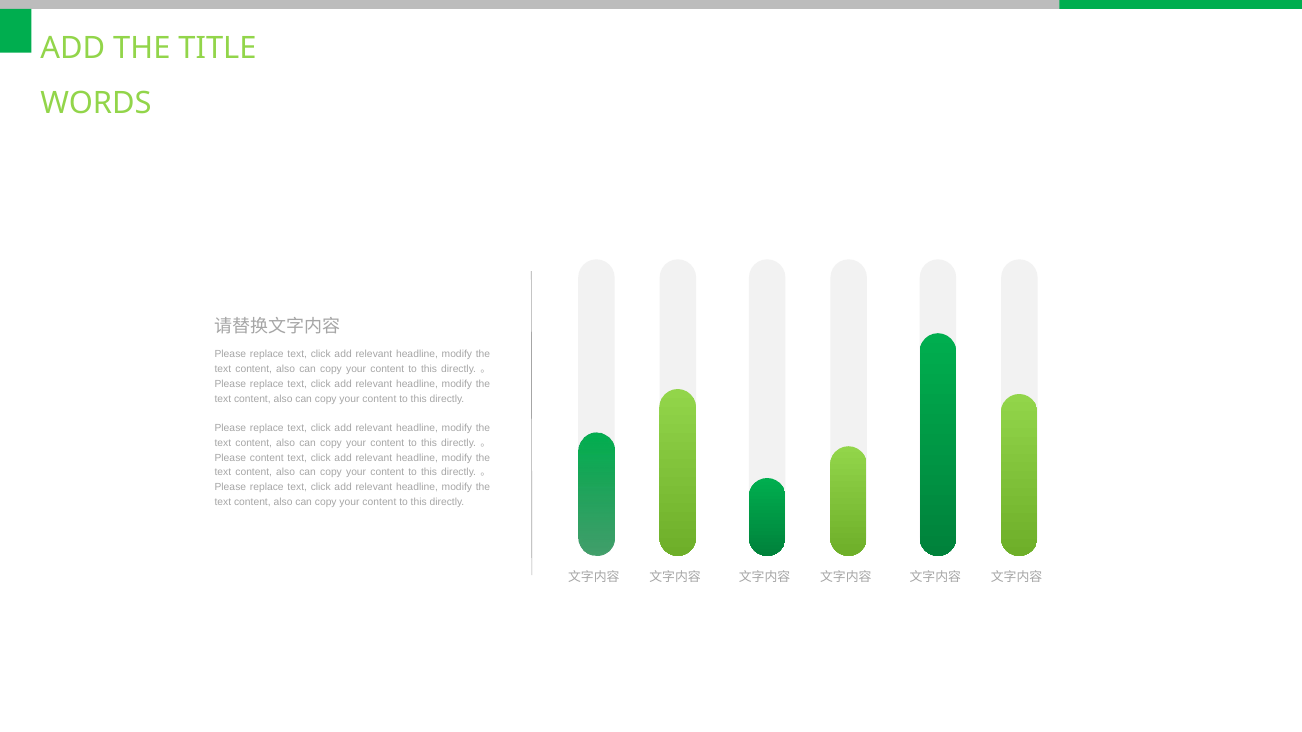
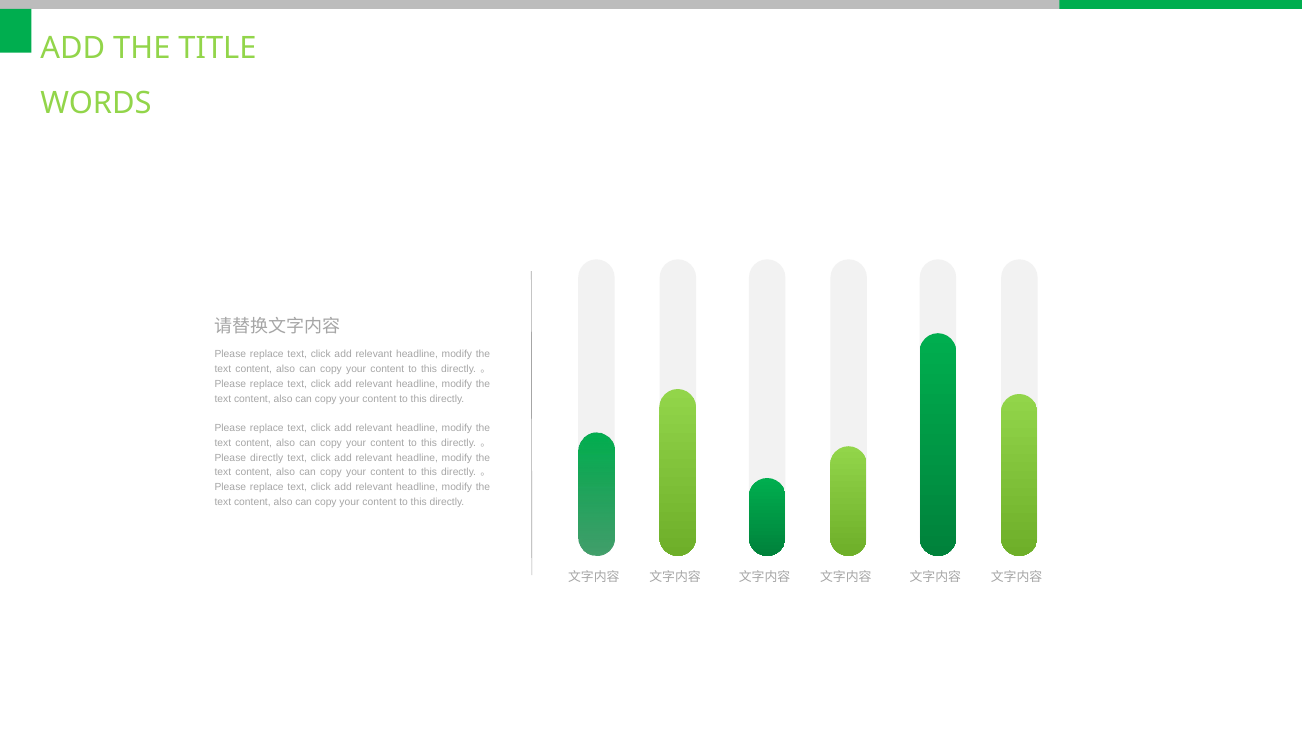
Please content: content -> directly (267, 458)
